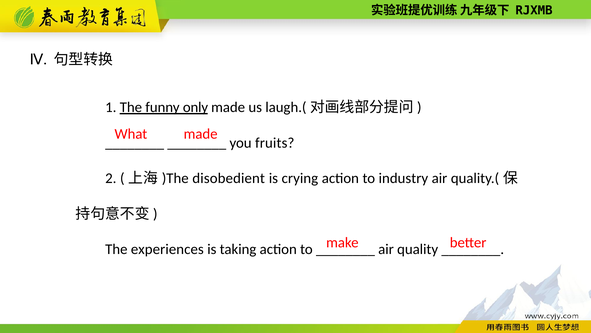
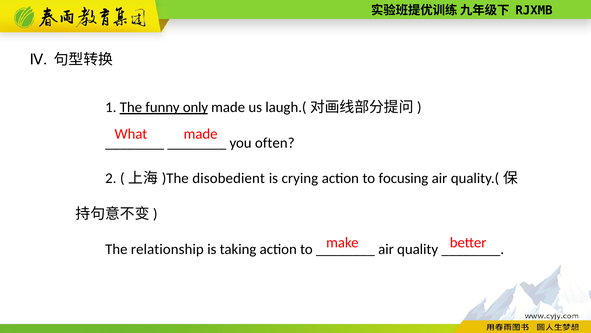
fruits: fruits -> often (275, 143)
industry: industry -> focusing (403, 178)
experiences: experiences -> relationship (167, 249)
